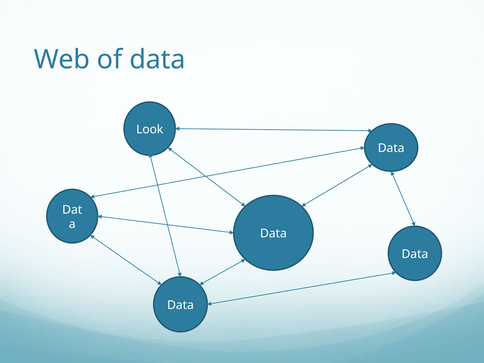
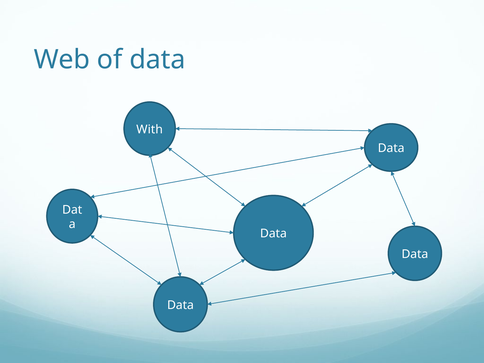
Look: Look -> With (150, 129)
